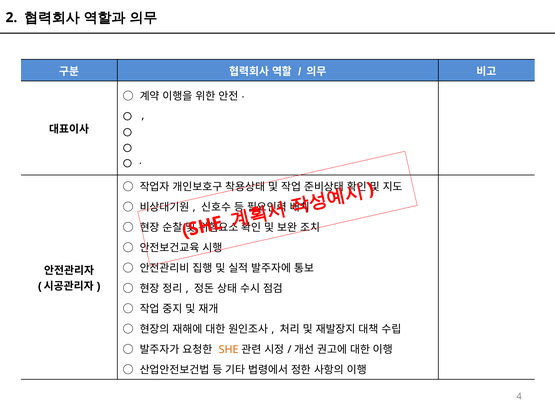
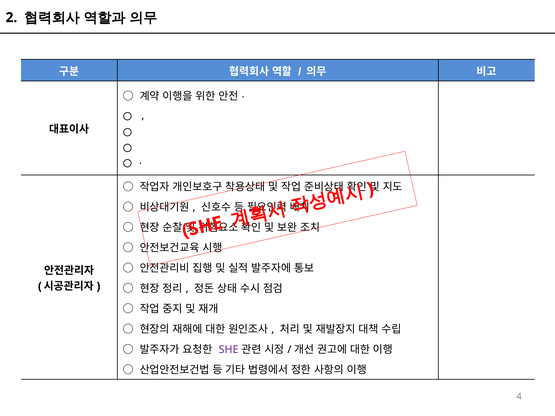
SHE colour: orange -> purple (229, 350)
